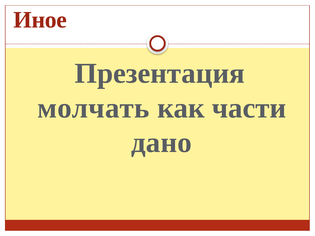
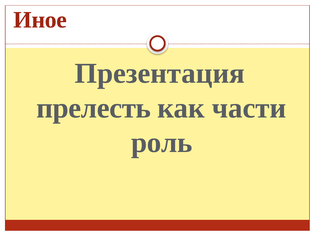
молчать: молчать -> прелесть (94, 108)
дано: дано -> роль (162, 143)
